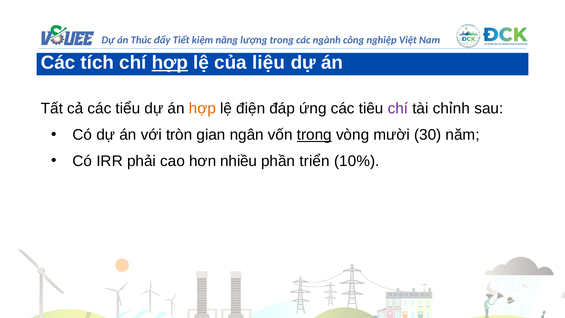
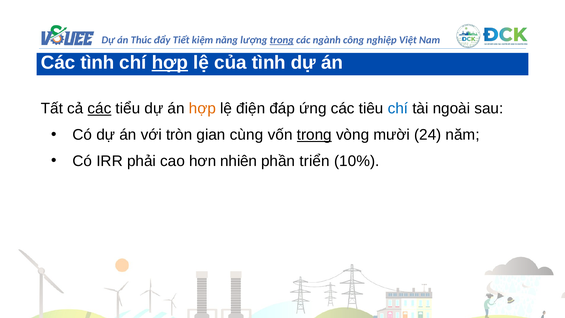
trong underline: none -> present (282, 40)
Các tích: tích -> tình (97, 63)
của liệu: liệu -> tình (269, 63)
các underline: none -> present (100, 108)
chí colour: purple -> blue (398, 108)
chỉnh: chỉnh -> ngoài (452, 108)
ngân: ngân -> cùng (247, 135)
30: 30 -> 24 (428, 135)
nhiều: nhiều -> nhiên (239, 161)
